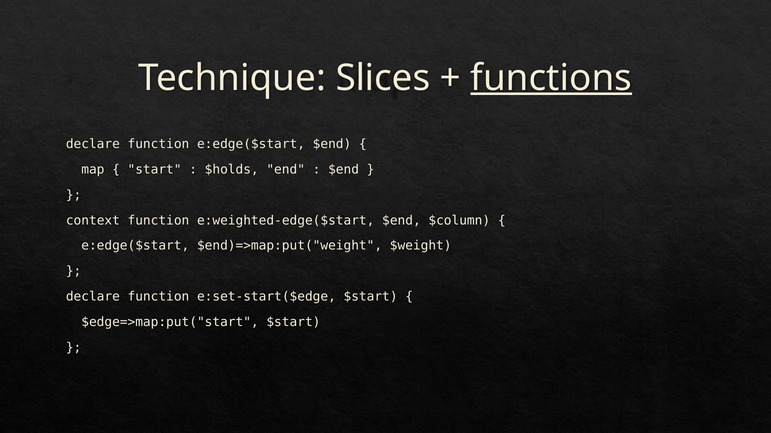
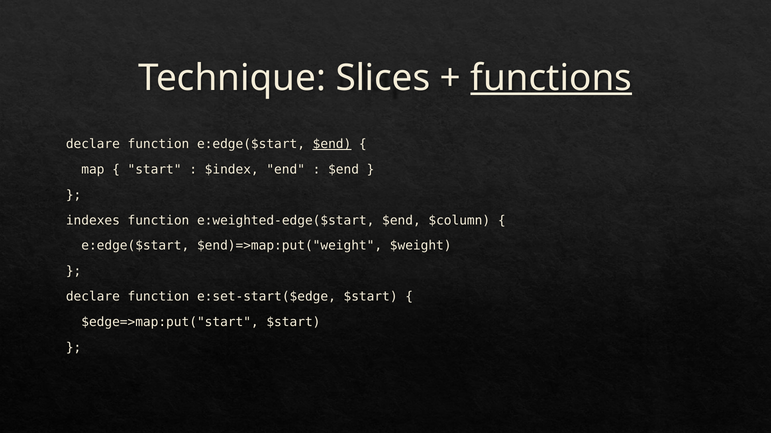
$end underline: none -> present (332, 144)
$holds: $holds -> $index (232, 170)
context: context -> indexes (93, 221)
